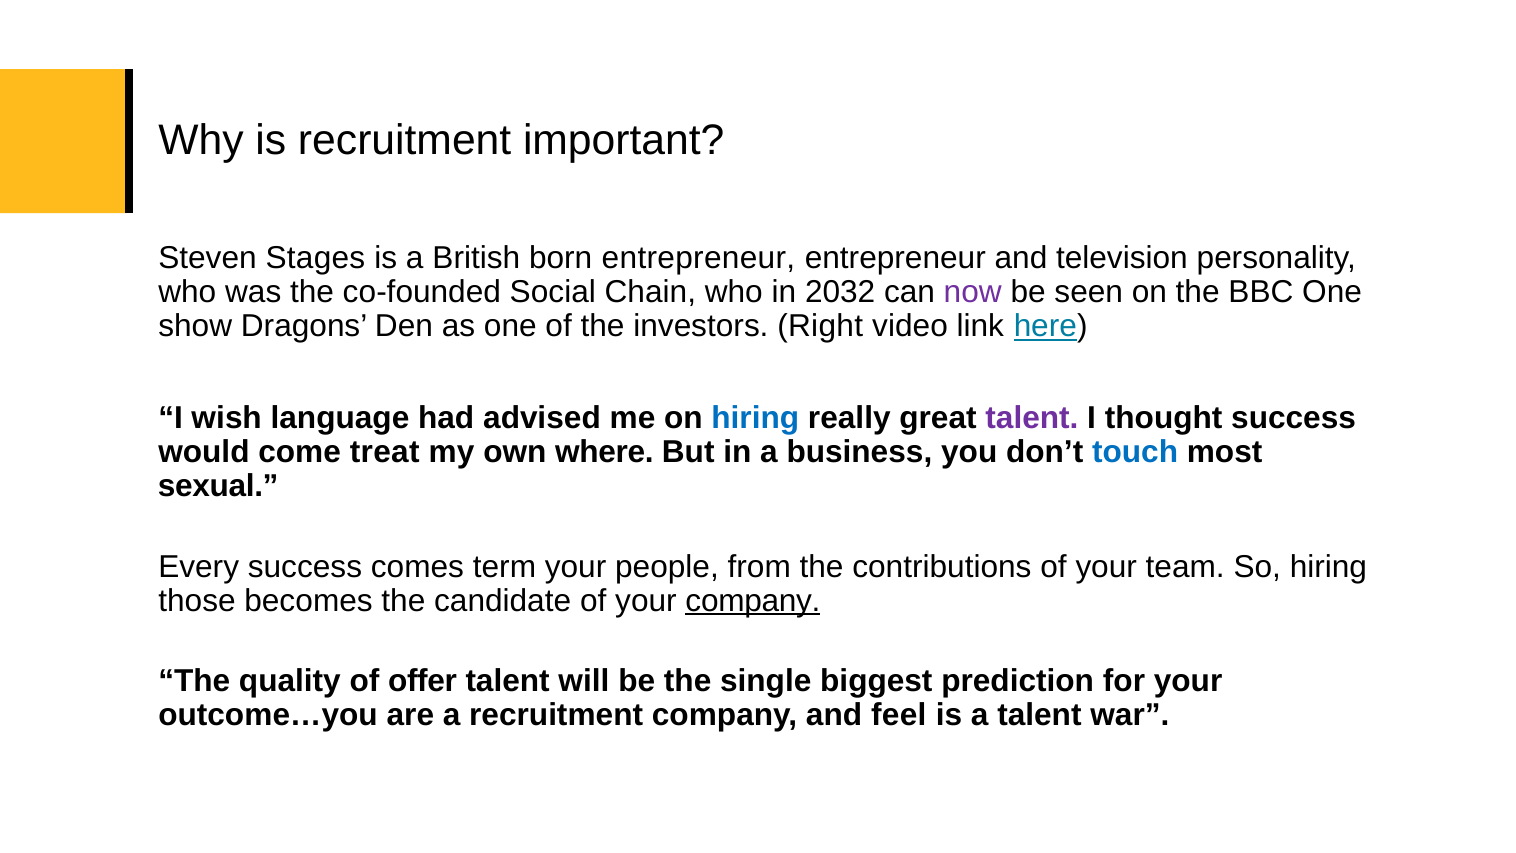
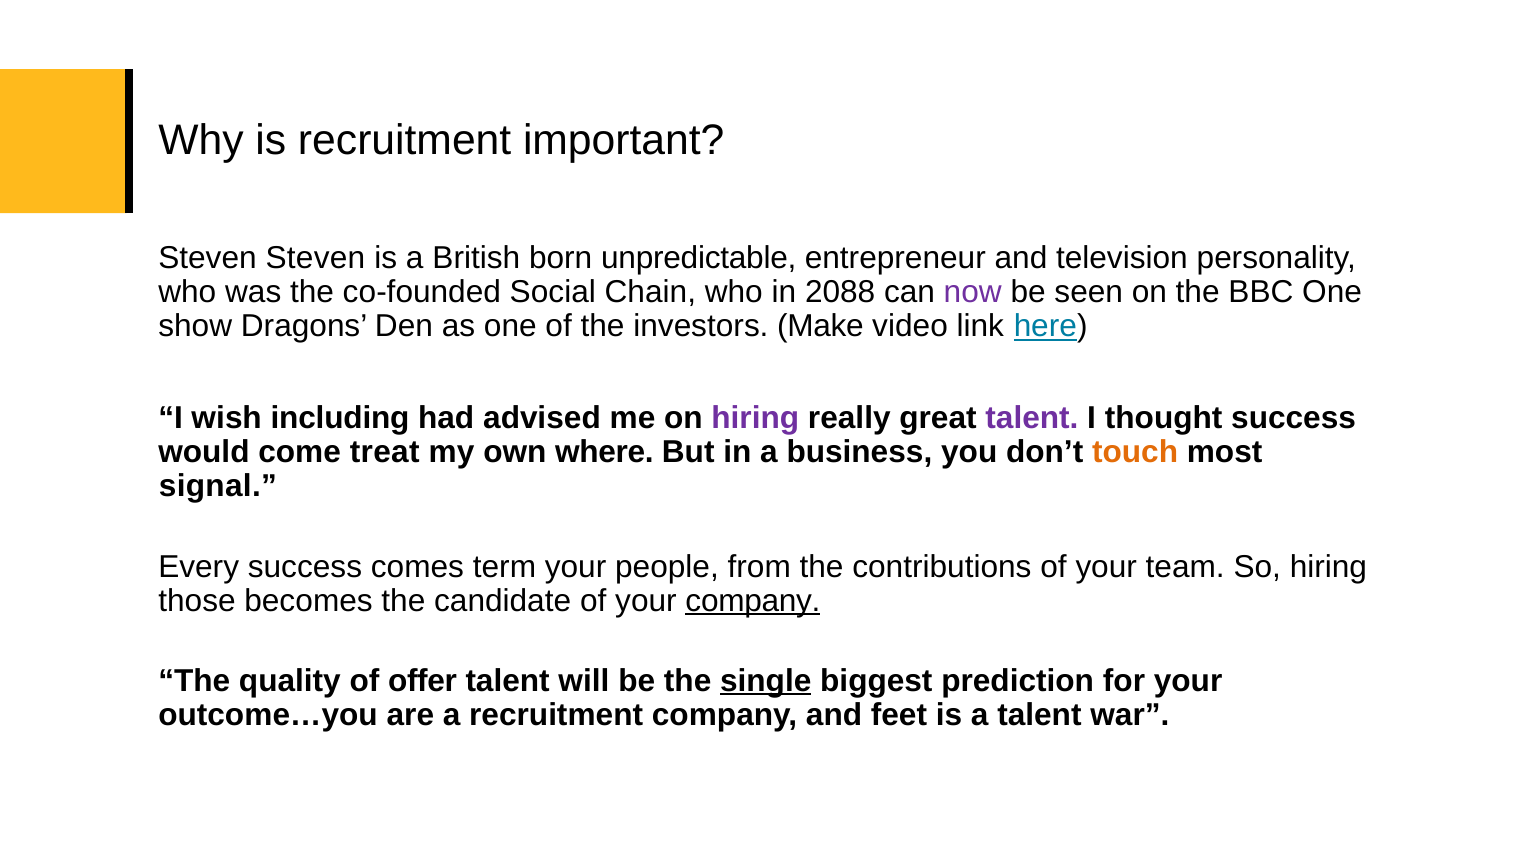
Steven Stages: Stages -> Steven (315, 258)
born entrepreneur: entrepreneur -> unpredictable (699, 258)
2032: 2032 -> 2088 (840, 292)
Right: Right -> Make (820, 326)
language: language -> including (340, 418)
hiring colour: blue -> purple (755, 418)
touch colour: blue -> orange (1135, 452)
sexual: sexual -> signal (218, 486)
single underline: none -> present (766, 681)
feel: feel -> feet (899, 715)
